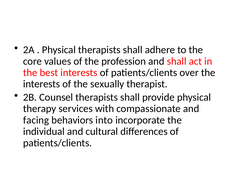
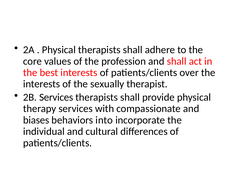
2B Counsel: Counsel -> Services (56, 97)
facing: facing -> biases (36, 120)
